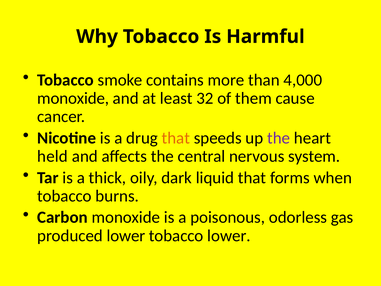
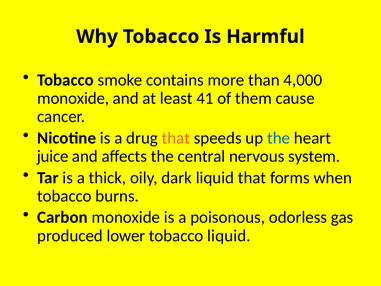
32: 32 -> 41 (205, 98)
the colour: purple -> blue (279, 138)
held: held -> juice (53, 156)
tobacco lower: lower -> liquid (229, 235)
